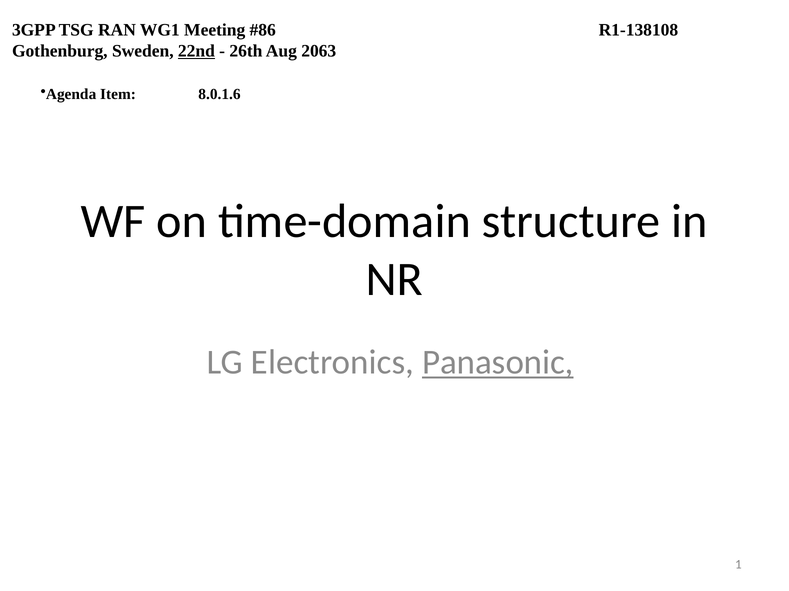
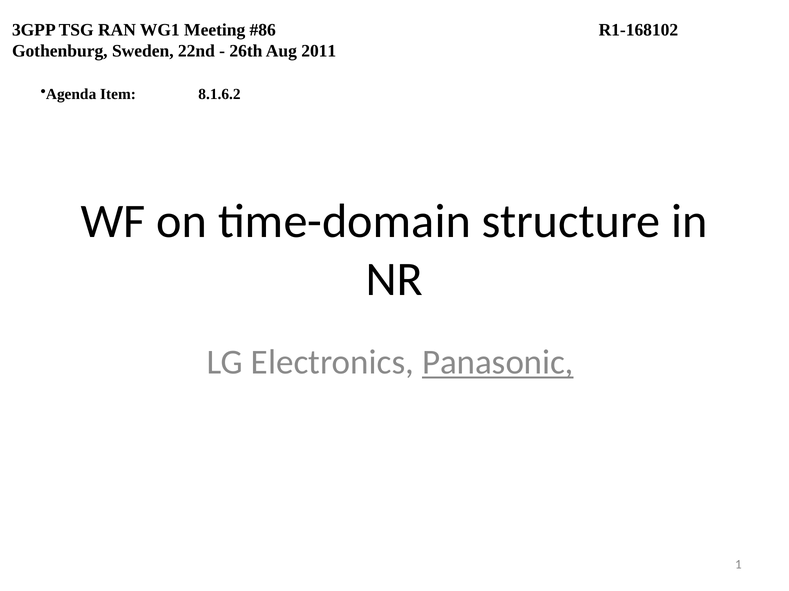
R1-138108: R1-138108 -> R1-168102 (638, 30)
22nd underline: present -> none (196, 51)
2063: 2063 -> 2011 (319, 51)
8.0.1.6: 8.0.1.6 -> 8.1.6.2 (219, 94)
